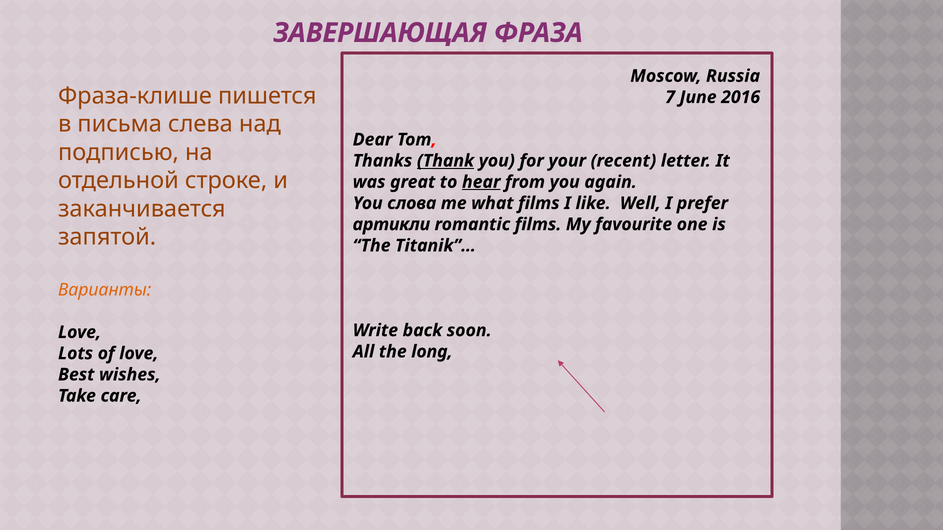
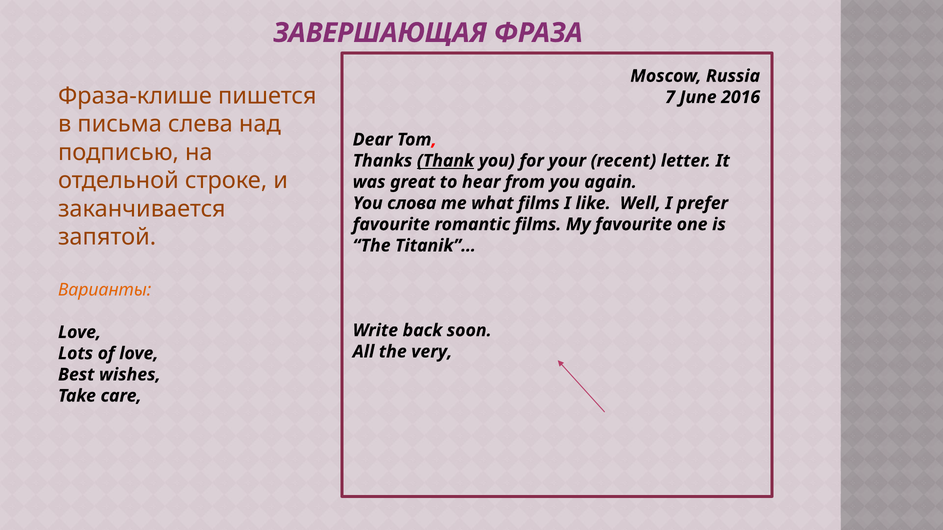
hear underline: present -> none (481, 182)
артикли: артикли -> favourite (391, 225)
long: long -> very (432, 352)
